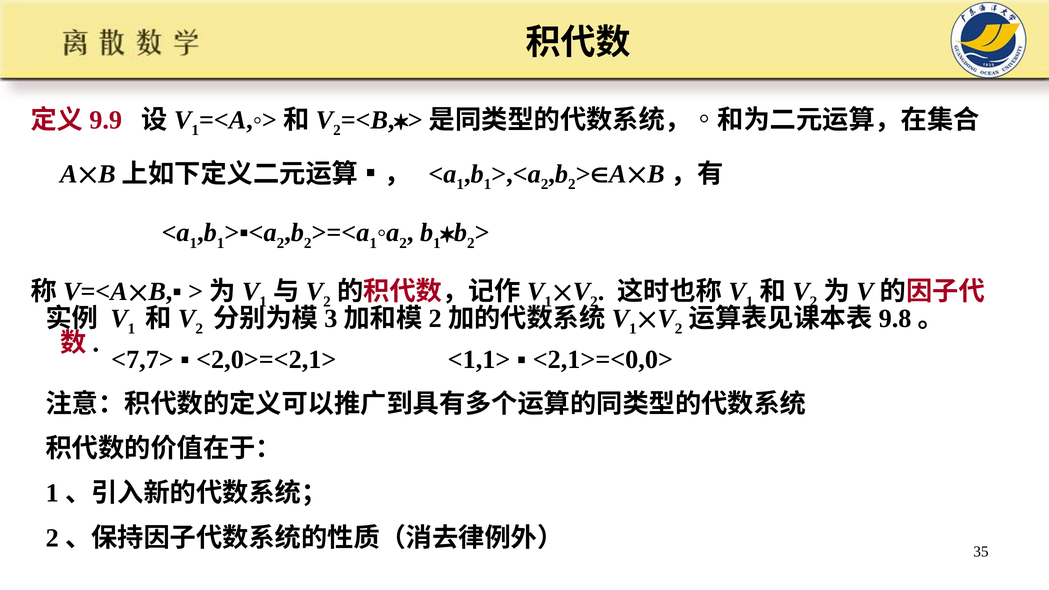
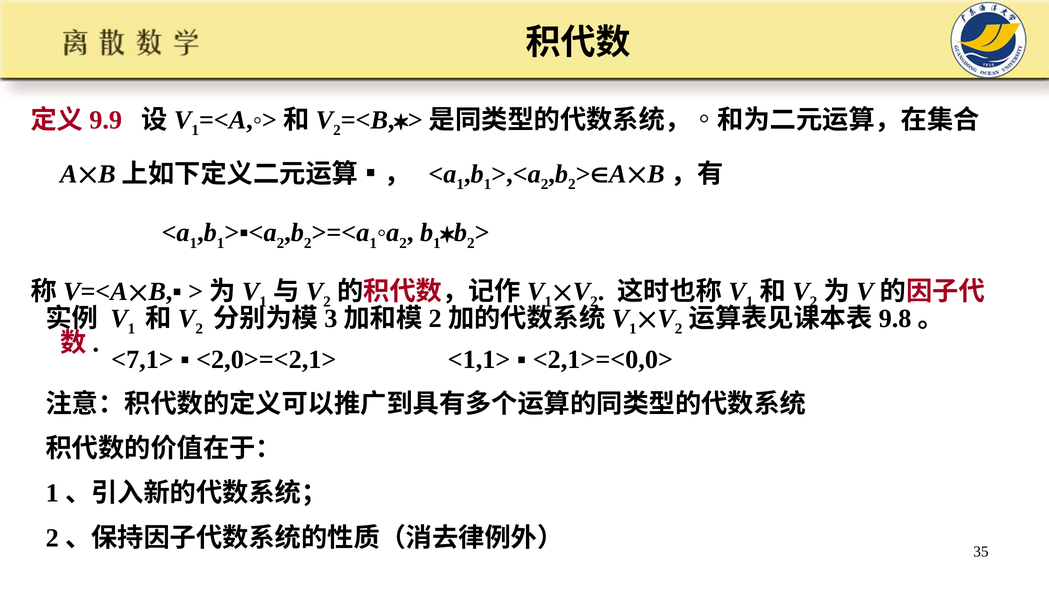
<7,7>: <7,7> -> <7,1> (142, 360)
